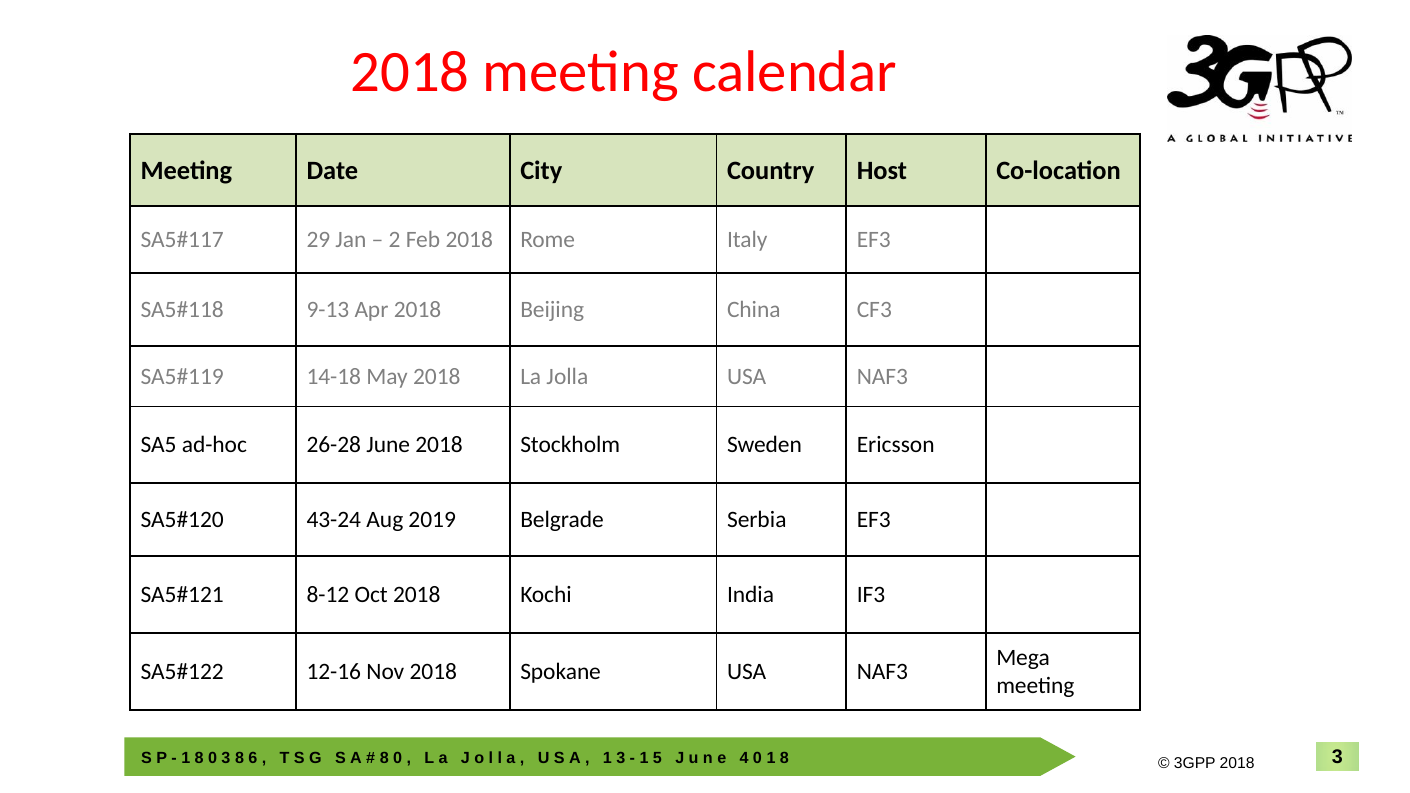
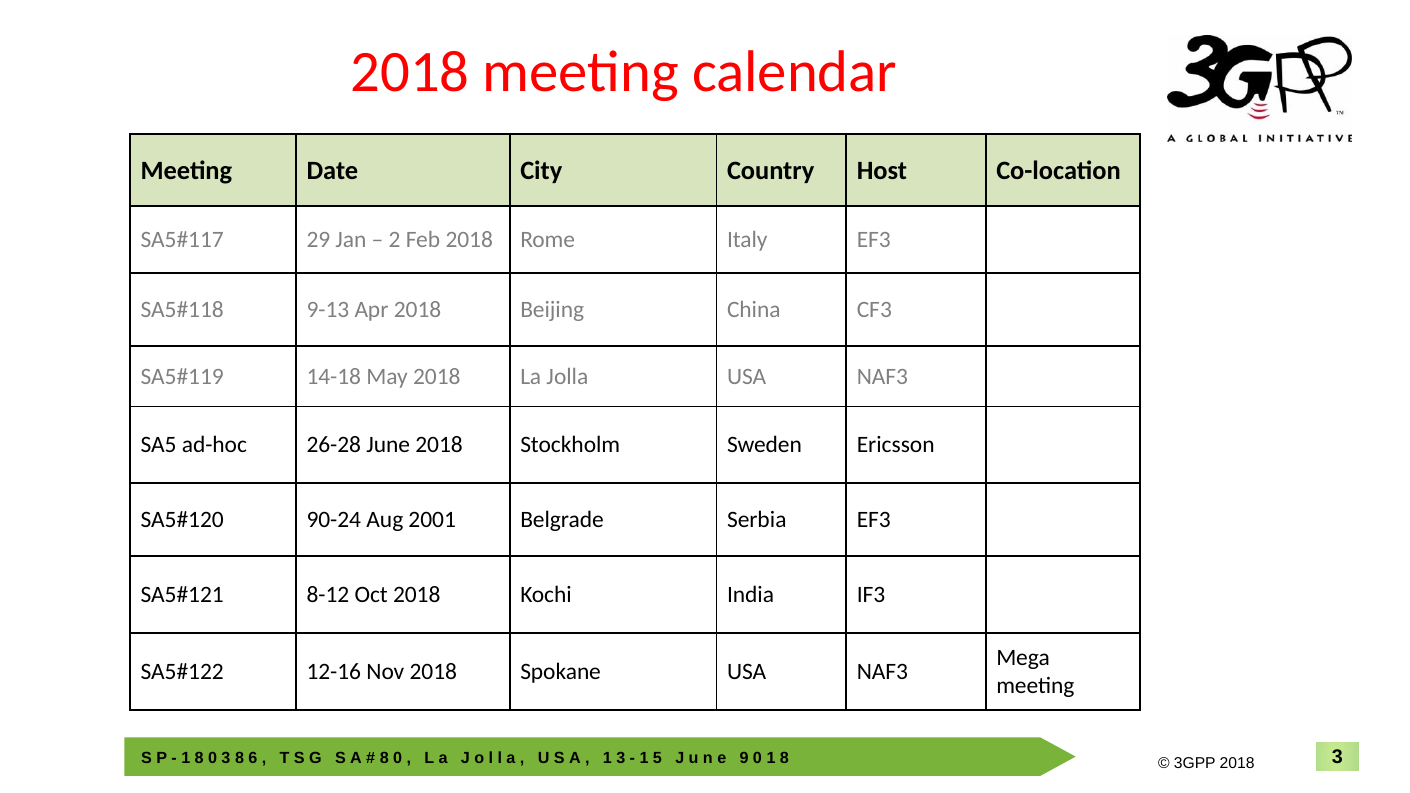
43-24: 43-24 -> 90-24 (334, 520)
2019: 2019 -> 2001 (432, 520)
4: 4 -> 9 (744, 759)
